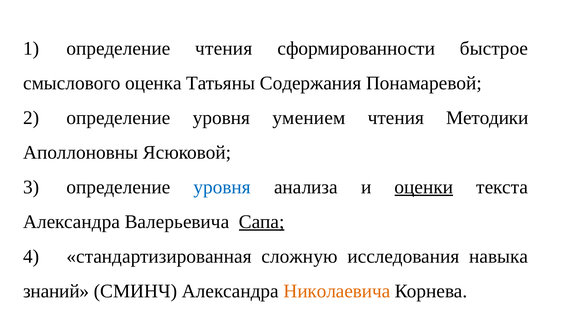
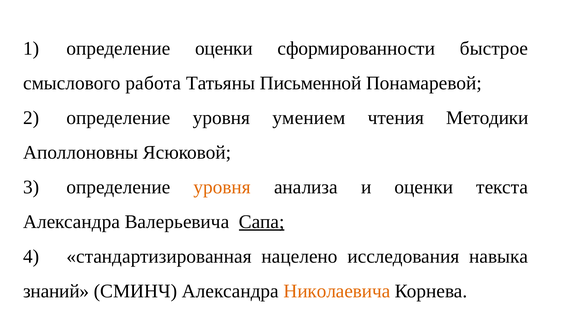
определение чтения: чтения -> оценки (224, 49)
оценка: оценка -> работа (153, 83)
Содержания: Содержания -> Письменной (311, 83)
уровня colour: blue -> orange (222, 188)
оценки underline: present -> none (424, 188)
сложную: сложную -> нацелено (300, 257)
